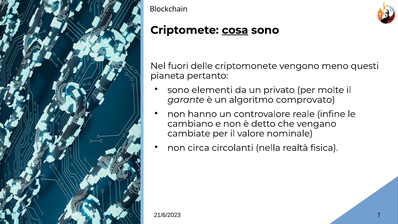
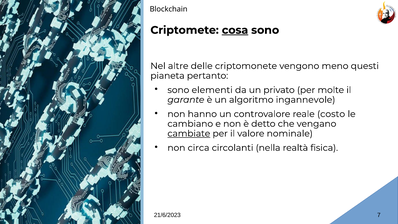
fuori: fuori -> altre (178, 66)
comprovato: comprovato -> ingannevole (306, 100)
infine: infine -> costo (331, 114)
cambiate underline: none -> present (189, 133)
